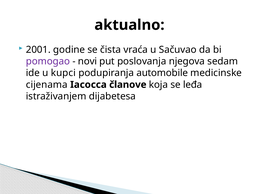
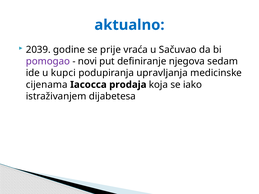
aktualno colour: black -> blue (129, 25)
2001: 2001 -> 2039 (38, 50)
čista: čista -> prije (111, 50)
poslovanja: poslovanja -> definiranje (142, 61)
automobile: automobile -> upravljanja (162, 73)
članove: članove -> prodaja (128, 85)
leđa: leđa -> iako (193, 85)
